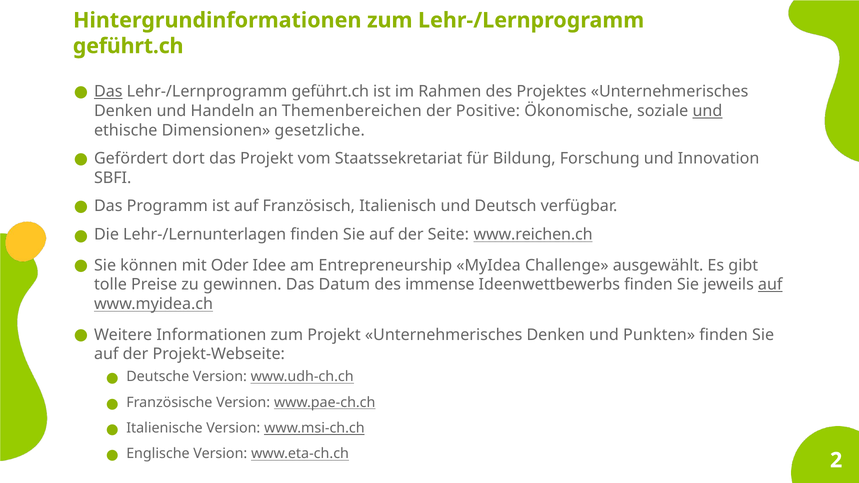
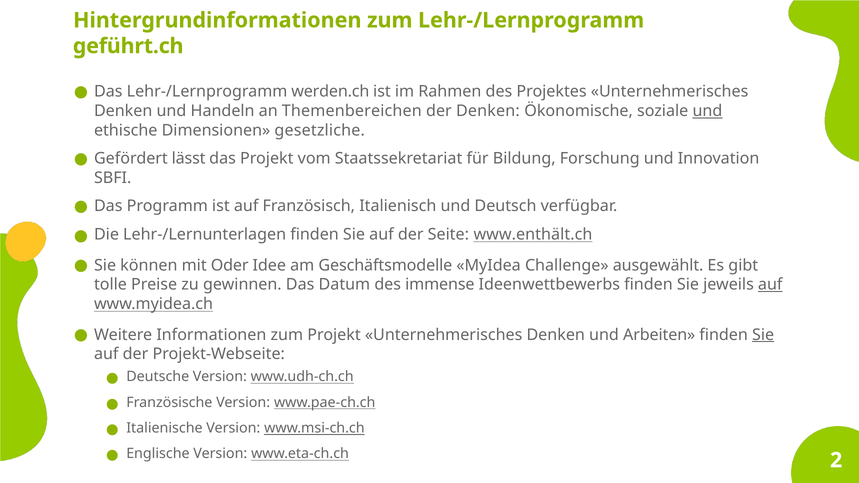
Das underline: present -> none (108, 92)
geführt.ch: geführt.ch -> werden.ch (330, 92)
der Positive: Positive -> Denken (488, 111)
dort: dort -> lässt (189, 159)
www.reichen.ch: www.reichen.ch -> www.enthält.ch (533, 235)
Entrepreneurship: Entrepreneurship -> Geschäftsmodelle (385, 265)
Punkten: Punkten -> Arbeiten (659, 335)
Sie underline: none -> present (763, 335)
